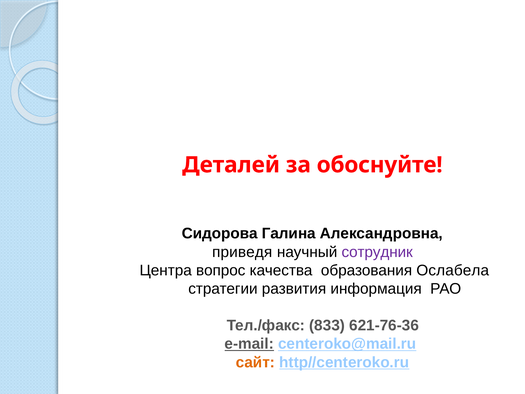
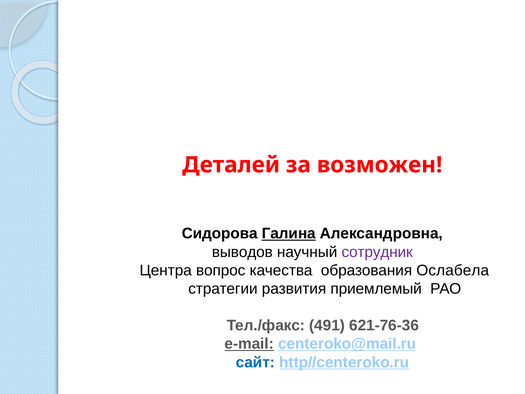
обоснуйте: обоснуйте -> возможен (380, 165)
Галина underline: none -> present (289, 233)
приведя: приведя -> выводов (242, 252)
информация: информация -> приемлемый (376, 289)
833: 833 -> 491 (327, 325)
сайт colour: orange -> blue (255, 362)
